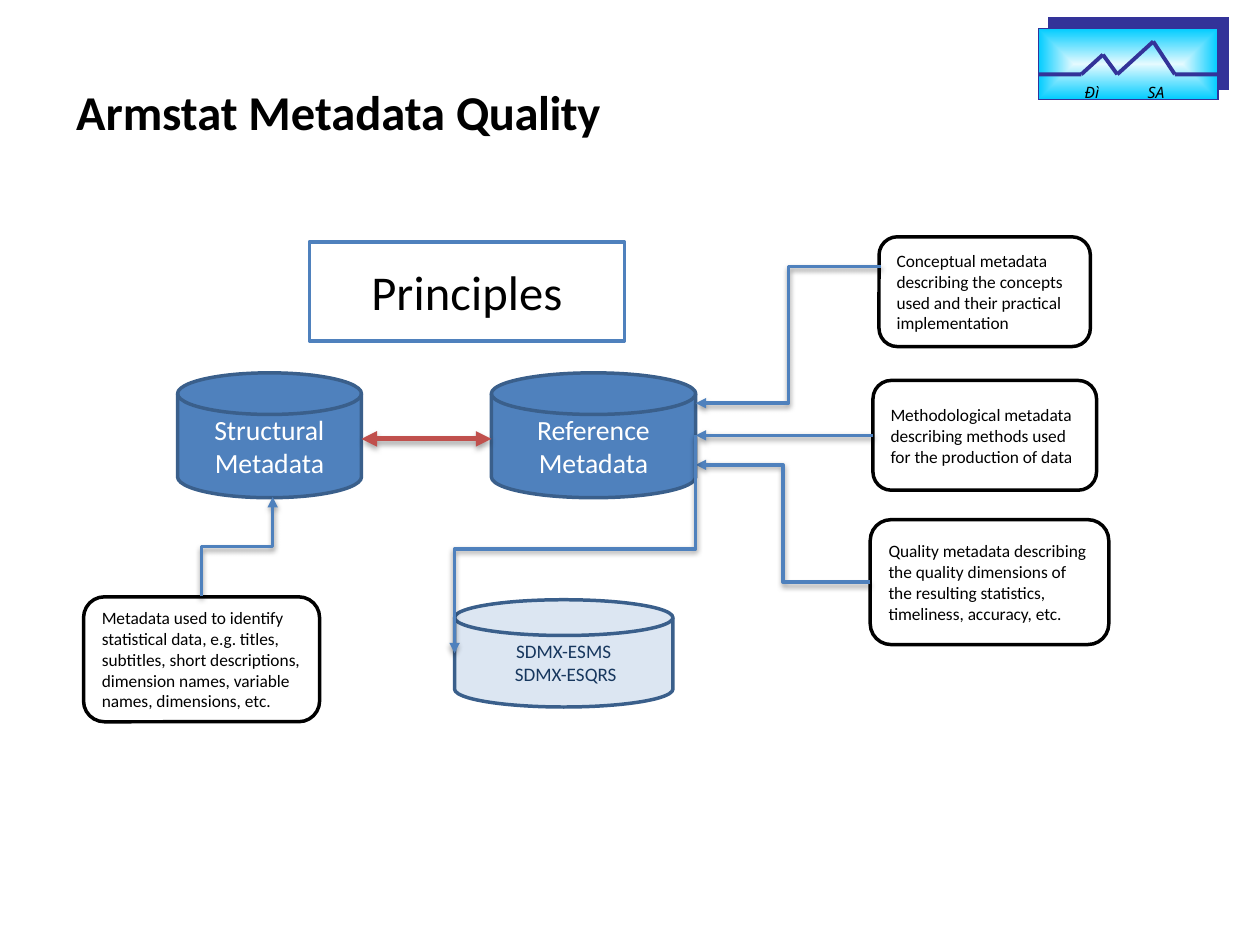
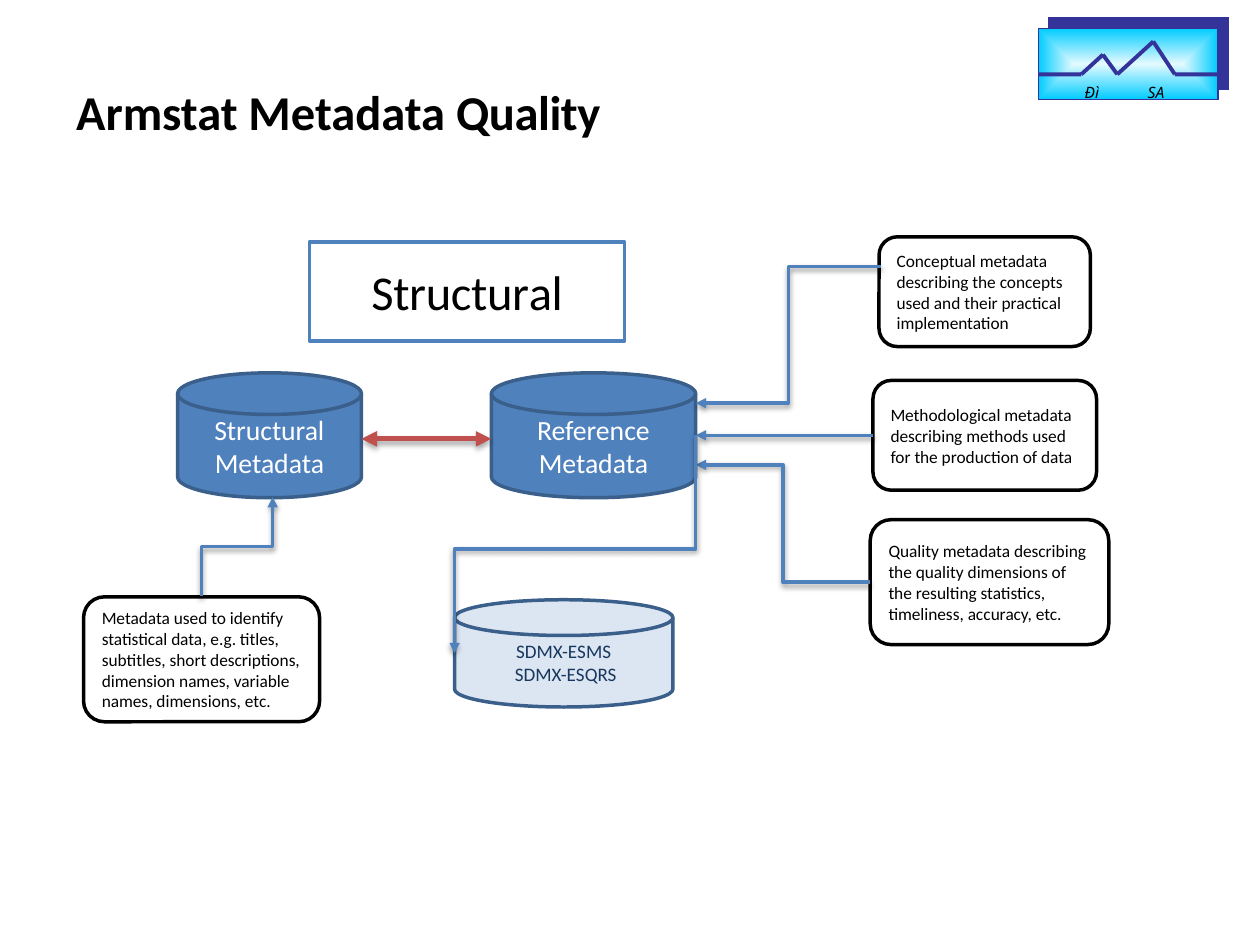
Principles: Principles -> Structural (467, 295)
